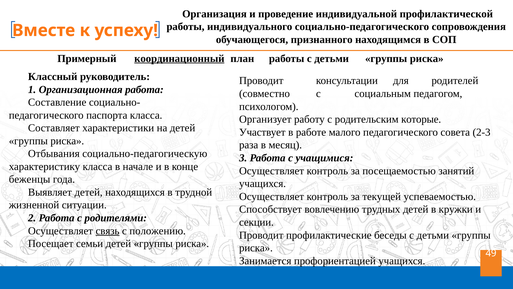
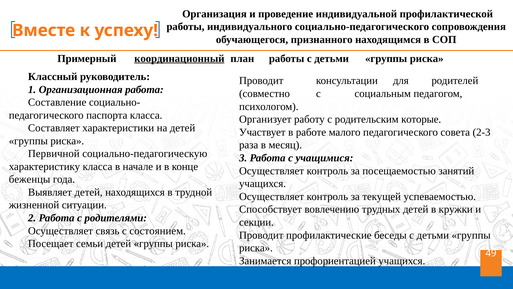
Отбывания: Отбывания -> Первичной (54, 153)
связь underline: present -> none (108, 230)
положению: положению -> состоянием (158, 230)
